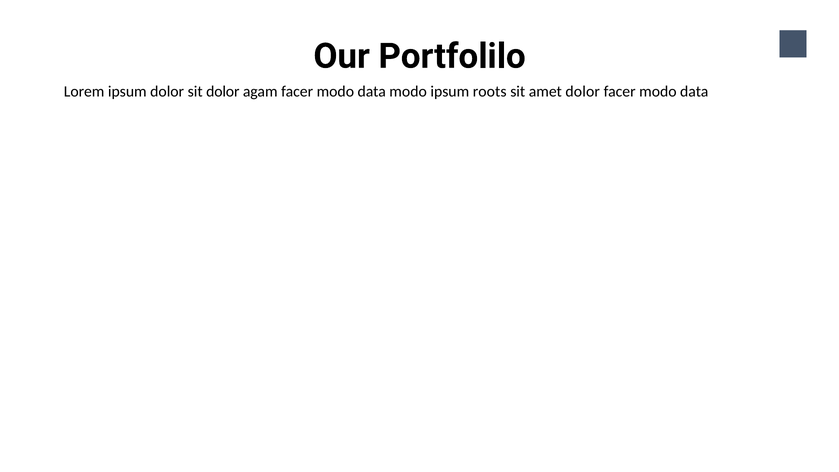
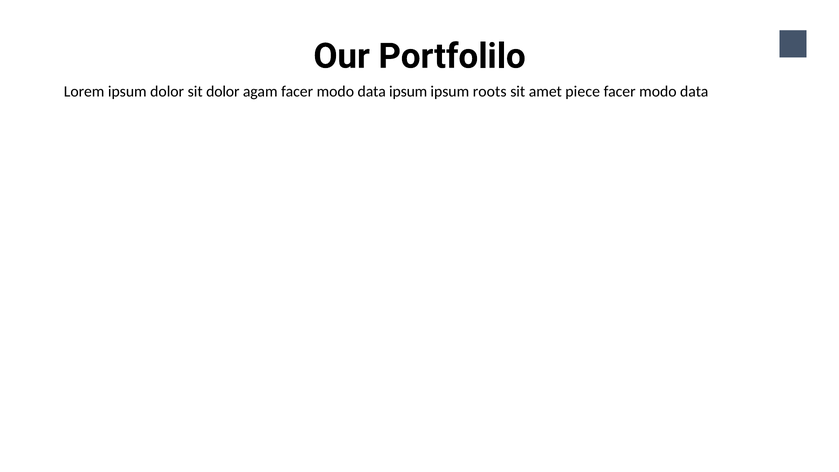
data modo: modo -> ipsum (408, 92)
amet dolor: dolor -> piece (583, 92)
